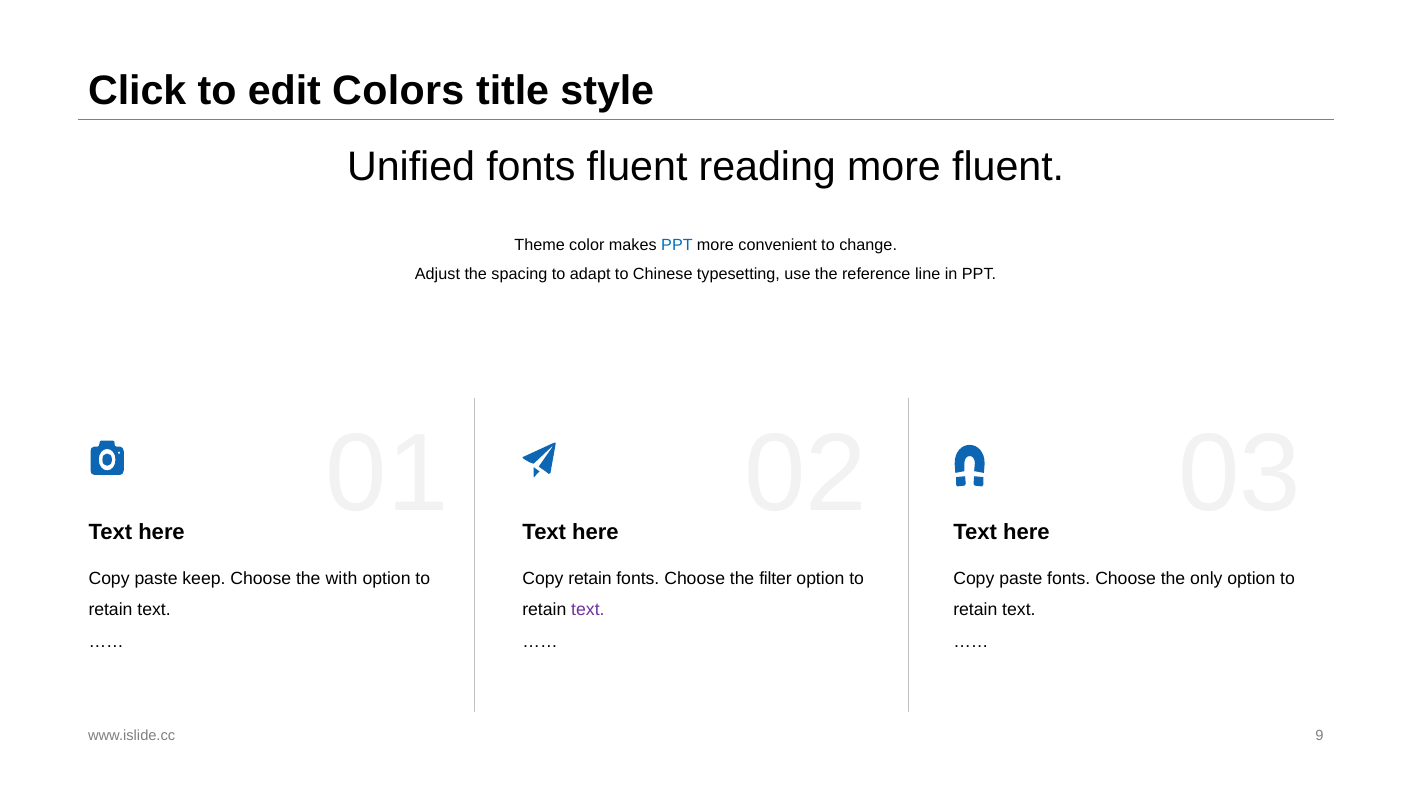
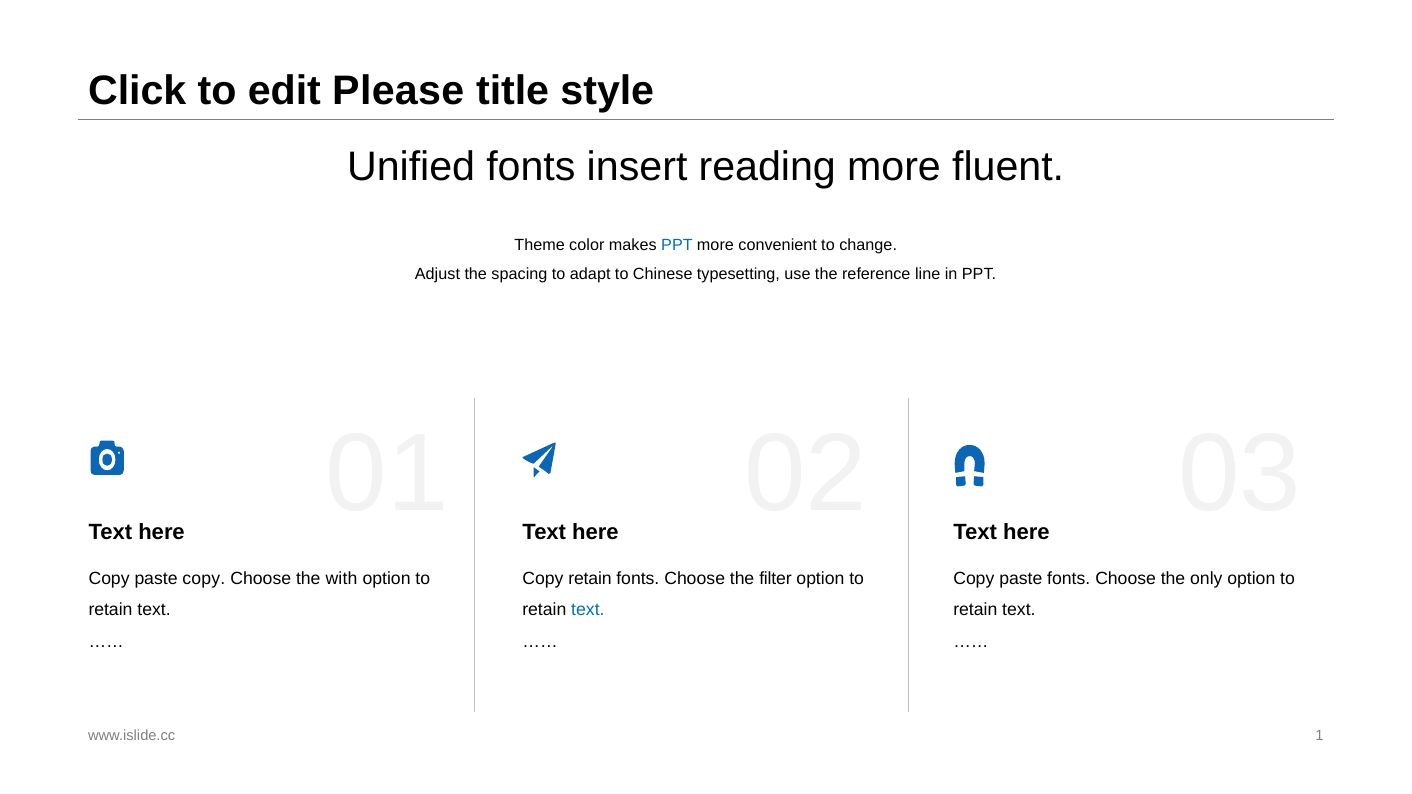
Colors: Colors -> Please (398, 91)
fonts fluent: fluent -> insert (637, 167)
paste keep: keep -> copy (204, 578)
text colour: purple -> blue (588, 610)
9: 9 -> 1 (1320, 736)
